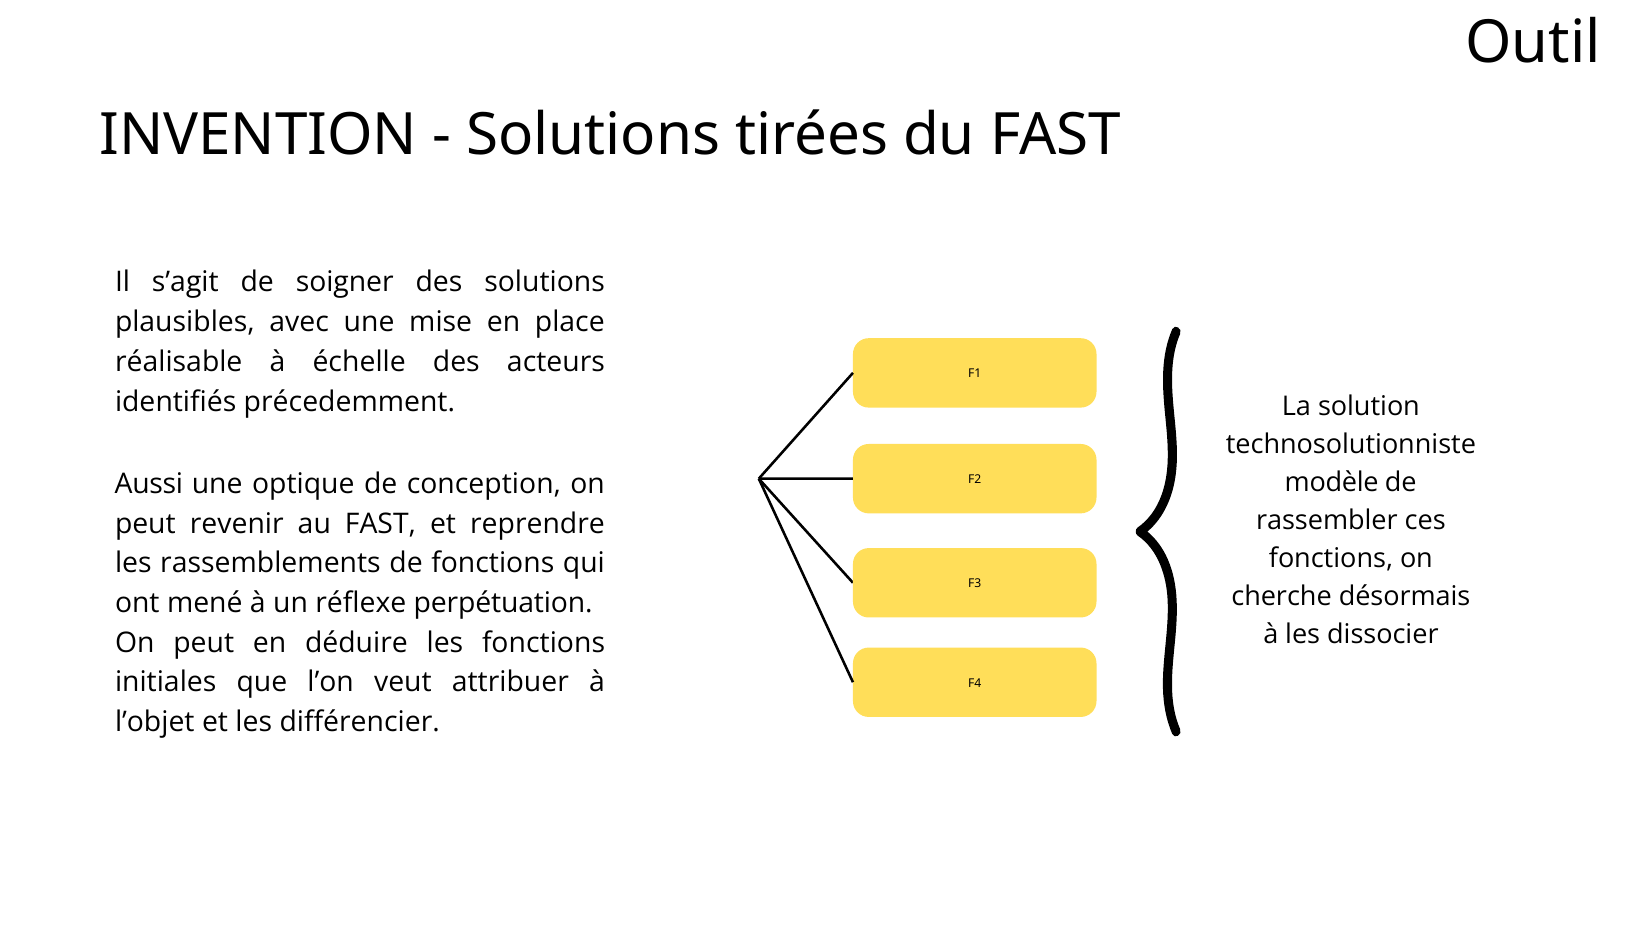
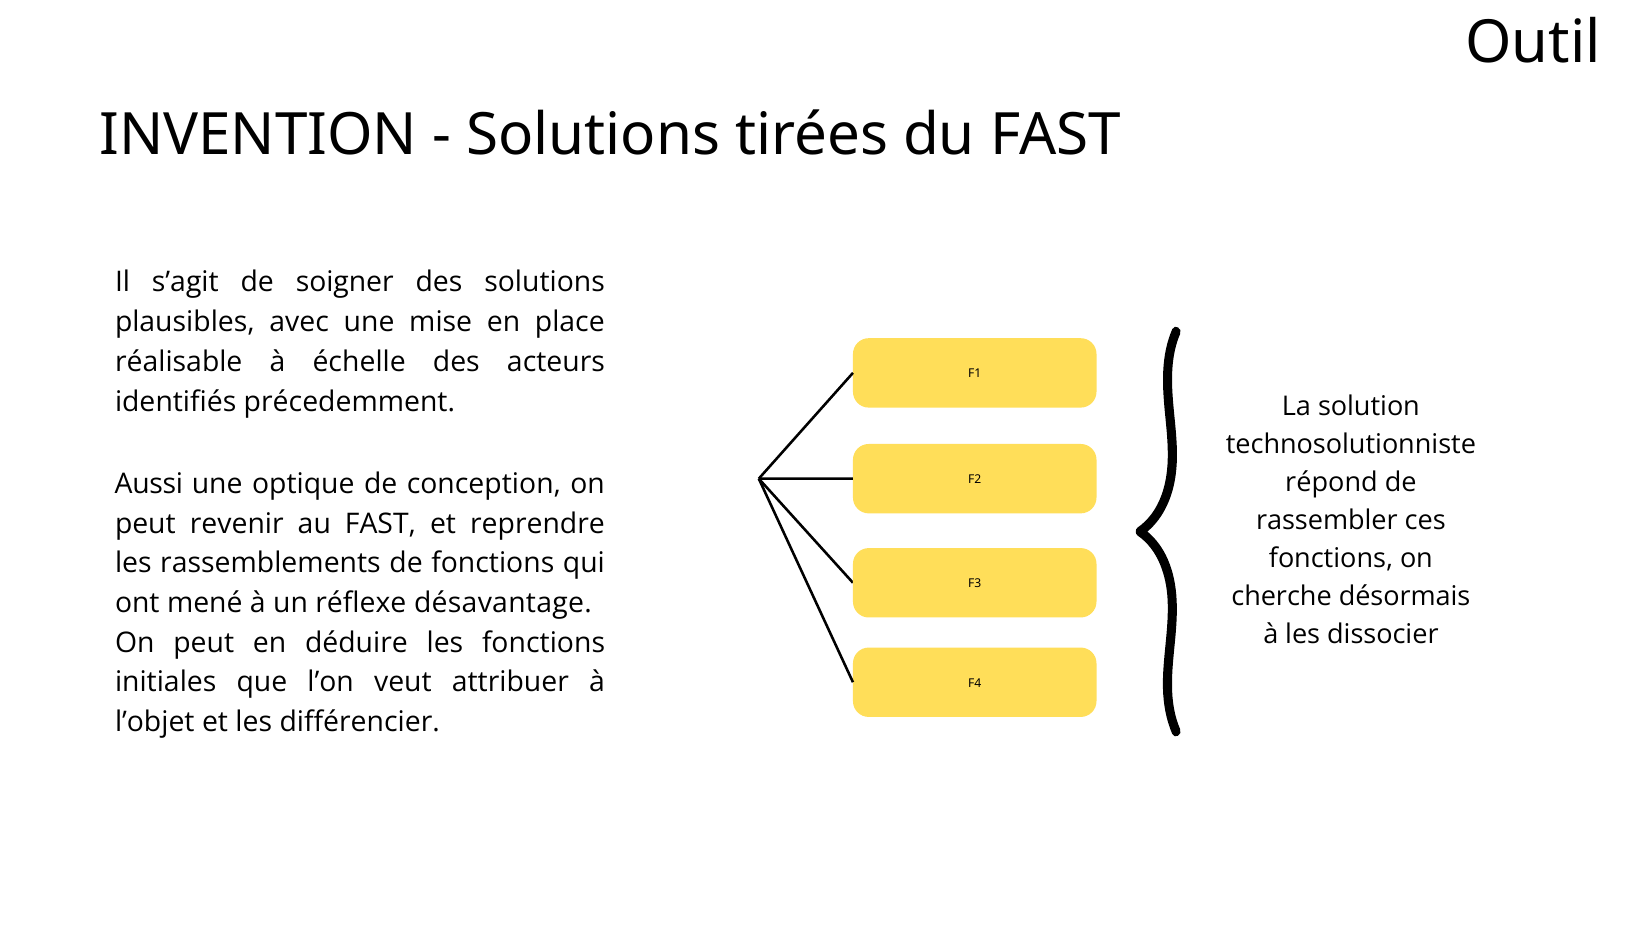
modèle: modèle -> répond (1331, 482)
perpétuation: perpétuation -> désavantage (503, 603)
